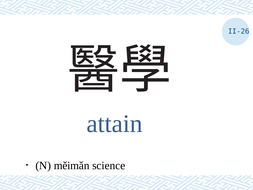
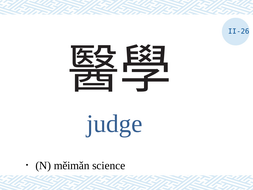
attain: attain -> judge (115, 124)
